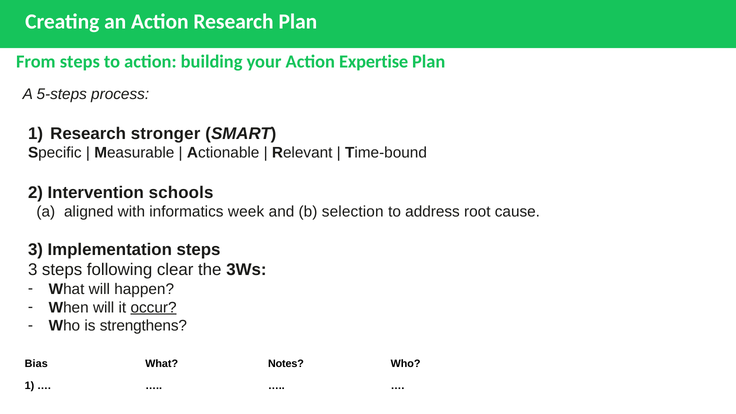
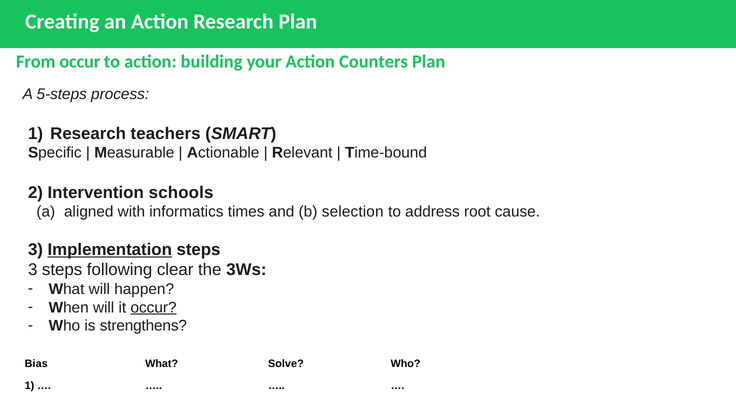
From steps: steps -> occur (80, 62)
Expertise: Expertise -> Counters (374, 62)
stronger: stronger -> teachers (166, 134)
week: week -> times (246, 212)
Implementation underline: none -> present (110, 250)
Notes: Notes -> Solve (286, 363)
